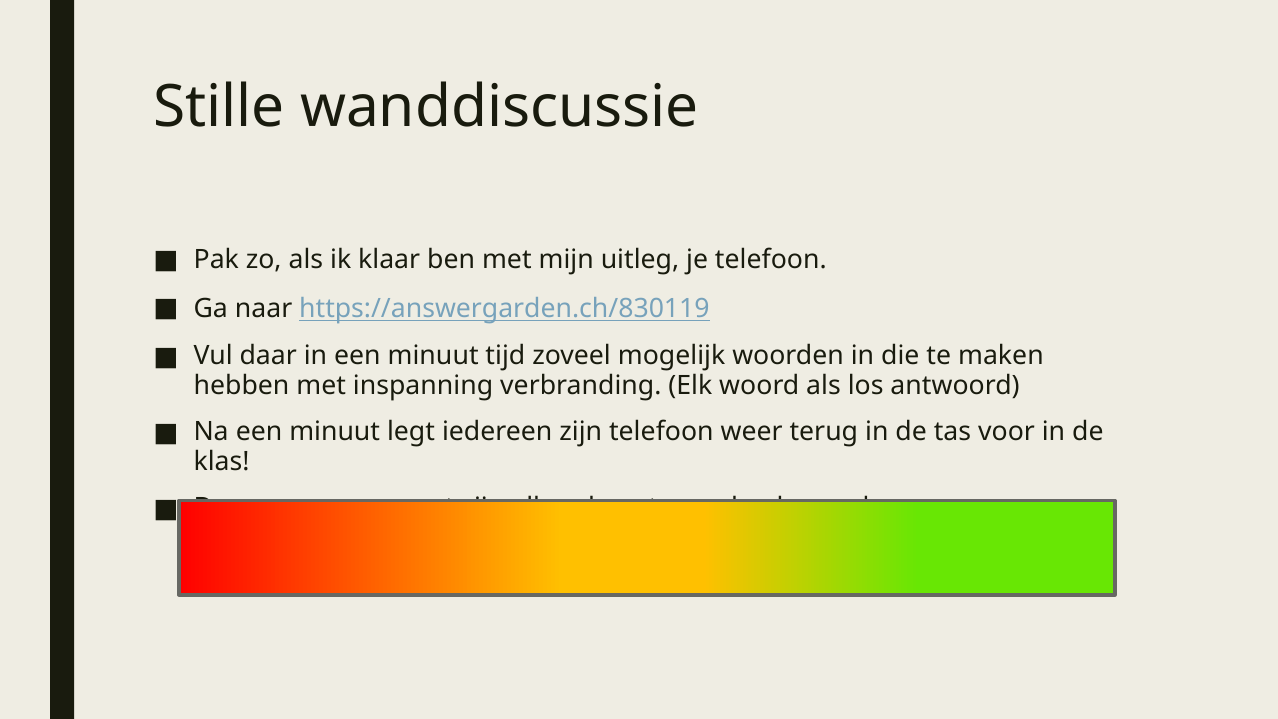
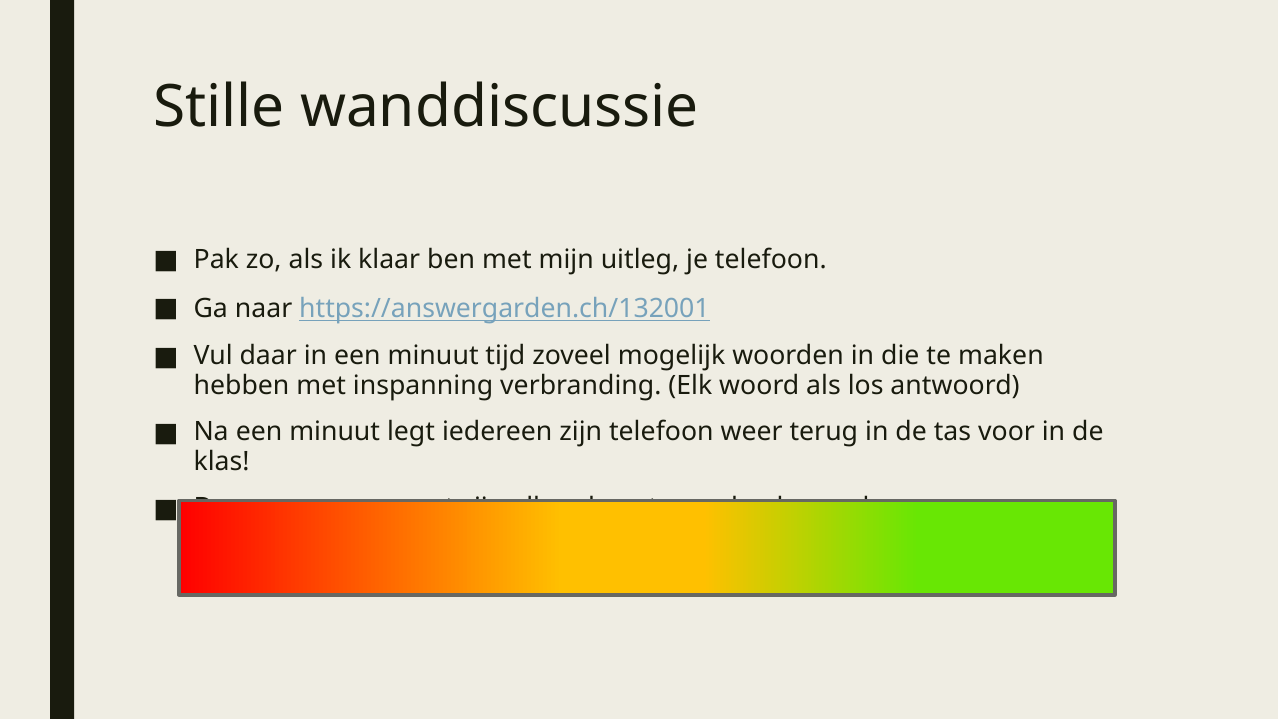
https://answergarden.ch/830119: https://answergarden.ch/830119 -> https://answergarden.ch/132001 (504, 308)
